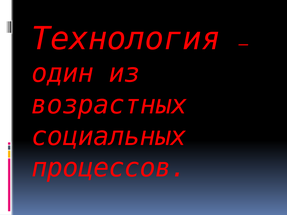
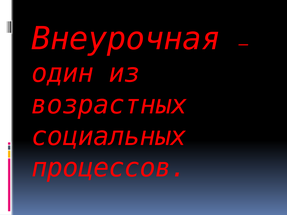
Технология: Технология -> Внеурочная (126, 39)
